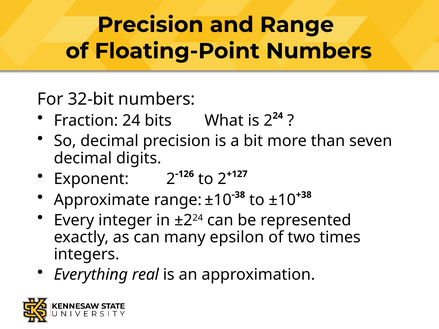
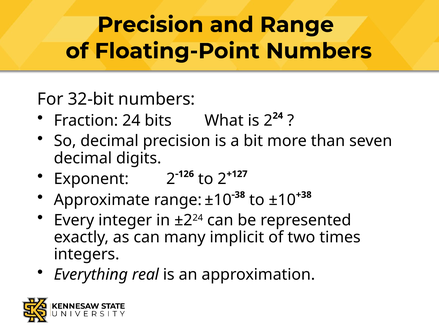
epsilon: epsilon -> implicit (237, 237)
